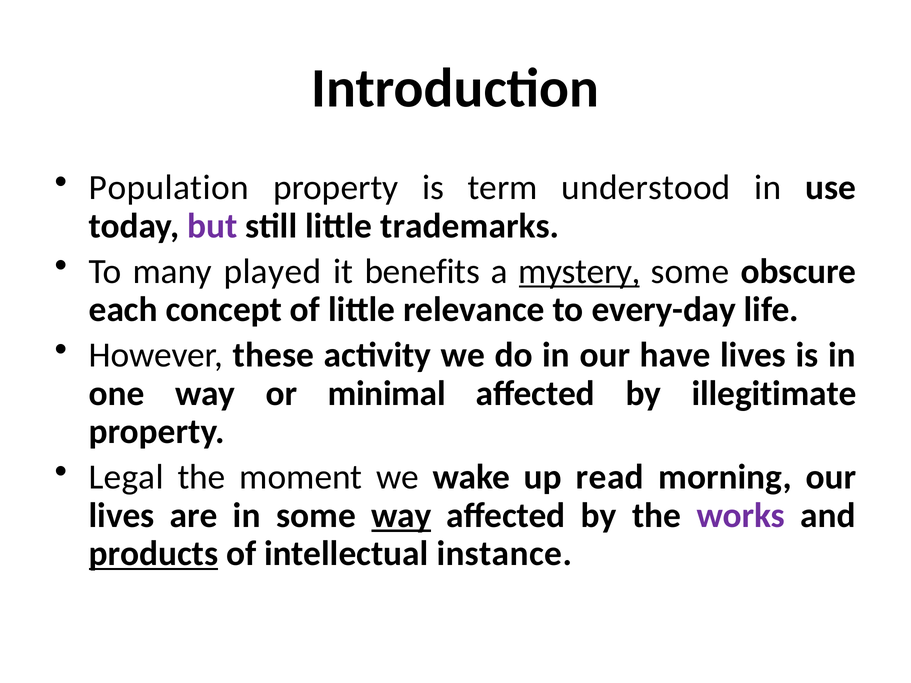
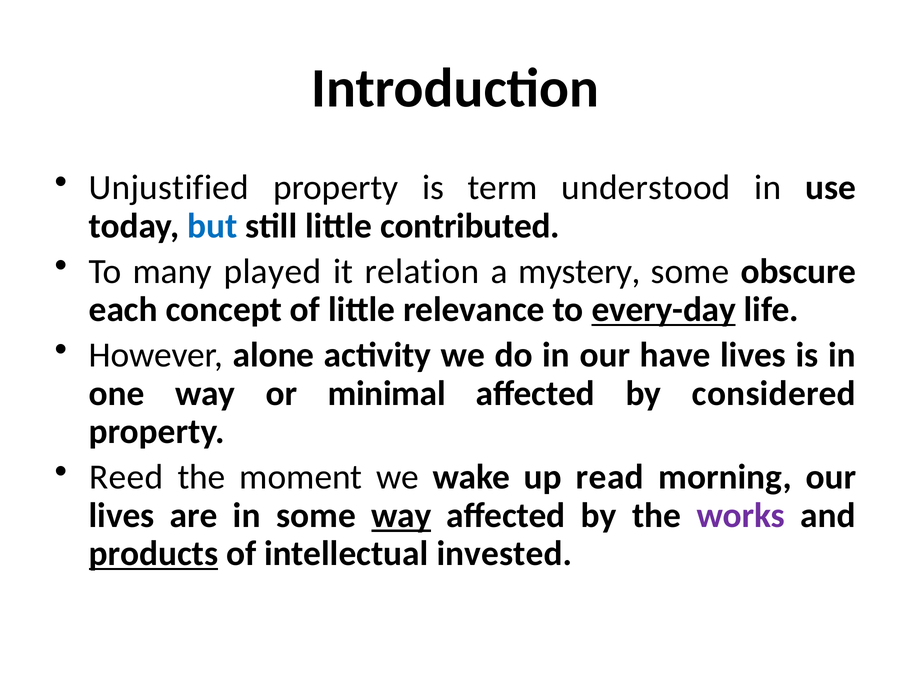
Population: Population -> Unjustified (169, 188)
but colour: purple -> blue (212, 226)
trademarks: trademarks -> contributed (470, 226)
benefits: benefits -> relation (422, 272)
mystery underline: present -> none (580, 272)
every-day underline: none -> present (664, 310)
these: these -> alone (274, 355)
illegitimate: illegitimate -> considered (774, 394)
Legal: Legal -> Reed (126, 477)
instance: instance -> invested (504, 554)
